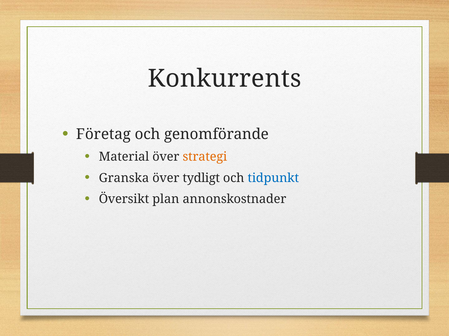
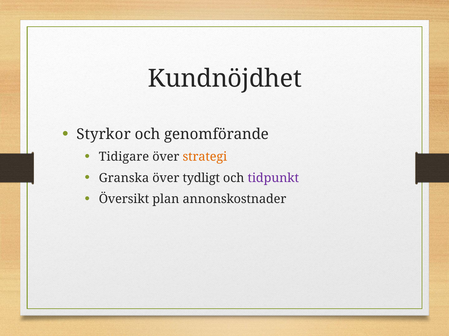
Konkurrents: Konkurrents -> Kundnöjdhet (225, 79)
Företag: Företag -> Styrkor (104, 135)
Material: Material -> Tidigare (124, 157)
tidpunkt colour: blue -> purple (273, 178)
